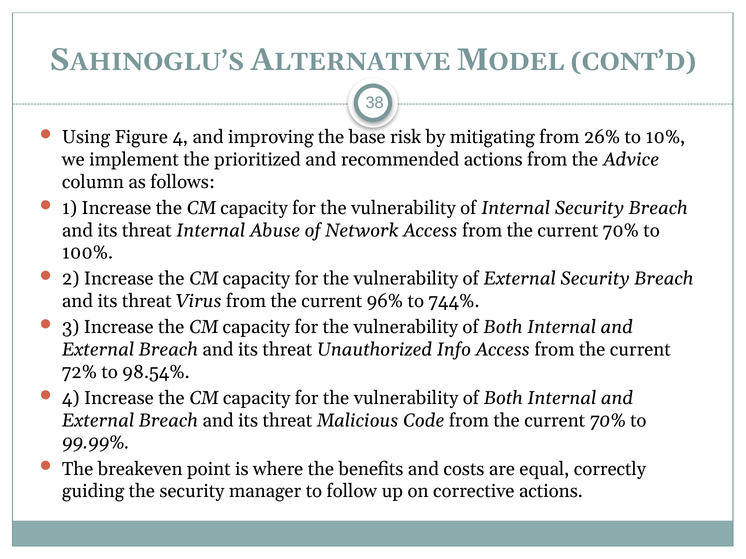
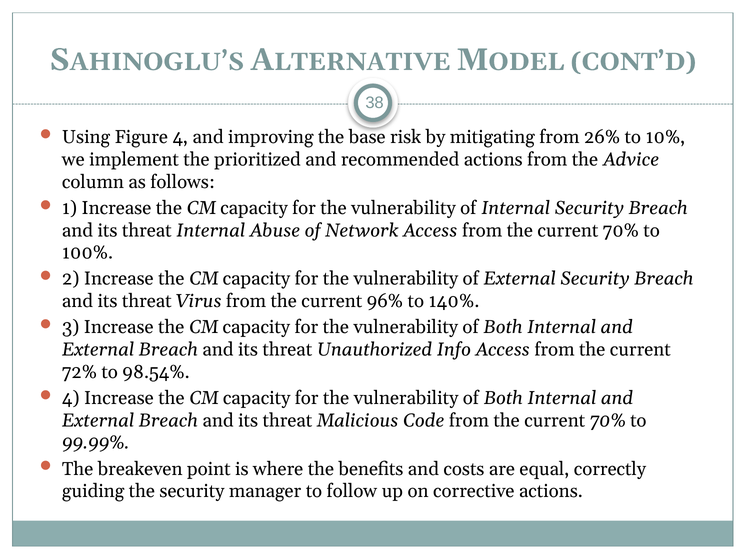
744%: 744% -> 140% (454, 301)
